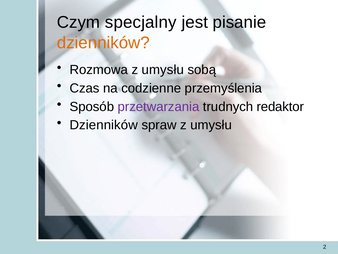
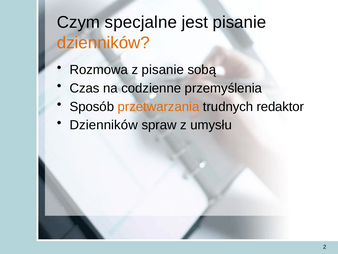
specjalny: specjalny -> specjalne (141, 22)
Rozmowa z umysłu: umysłu -> pisanie (163, 70)
przetwarzania colour: purple -> orange (159, 106)
